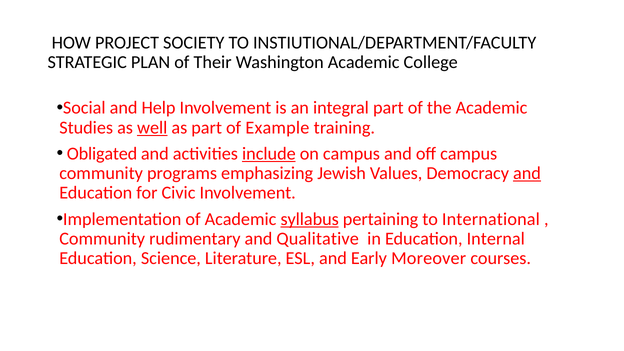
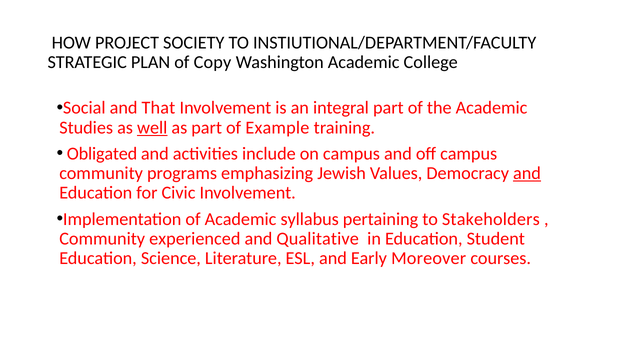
Their: Their -> Copy (213, 62)
Help: Help -> That (158, 108)
include underline: present -> none (269, 154)
syllabus underline: present -> none (310, 219)
International: International -> Stakeholders (491, 219)
rudimentary: rudimentary -> experienced (195, 239)
Internal: Internal -> Student (496, 239)
